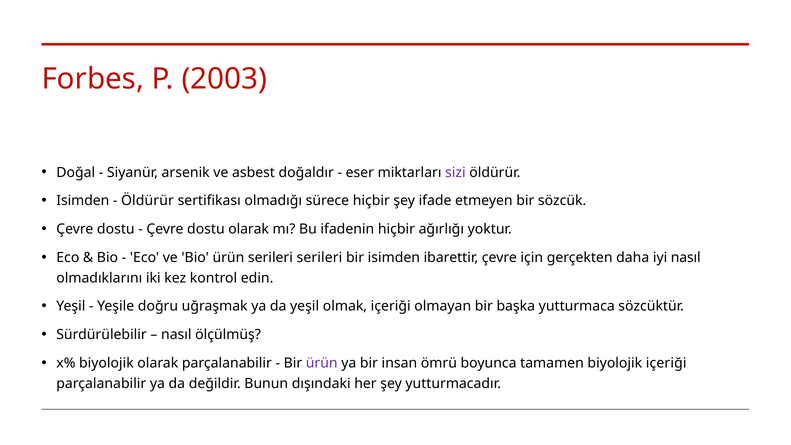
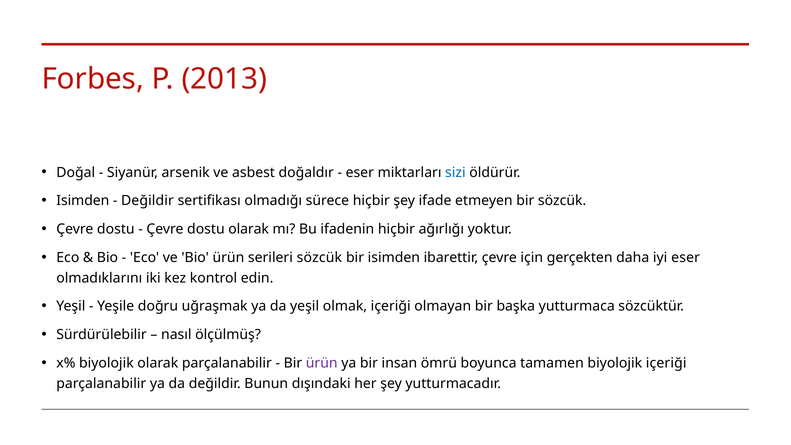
2003: 2003 -> 2013 (224, 79)
sizi colour: purple -> blue (455, 172)
Öldürür: Öldürür -> Değildir (147, 201)
serileri serileri: serileri -> sözcük (319, 258)
iyi nasıl: nasıl -> eser (686, 258)
